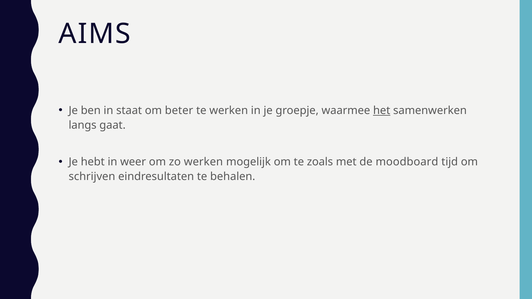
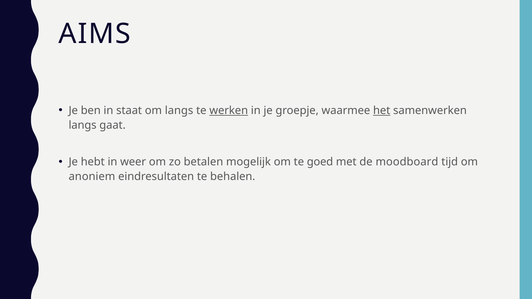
om beter: beter -> langs (179, 110)
werken underline: none -> present (229, 110)
zo werken: werken -> betalen (203, 162)
zoals: zoals -> goed (320, 162)
schrijven: schrijven -> anoniem (92, 177)
